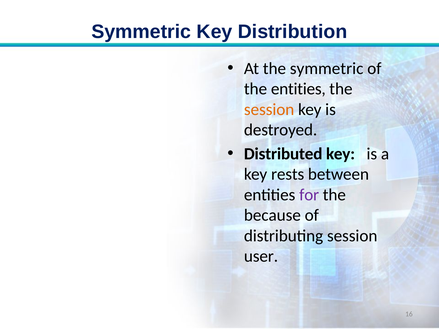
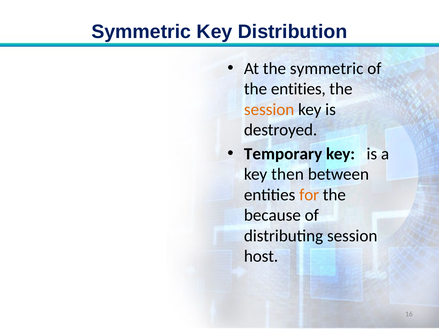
Distributed: Distributed -> Temporary (283, 154)
rests: rests -> then (288, 174)
for colour: purple -> orange (309, 195)
user: user -> host (261, 256)
